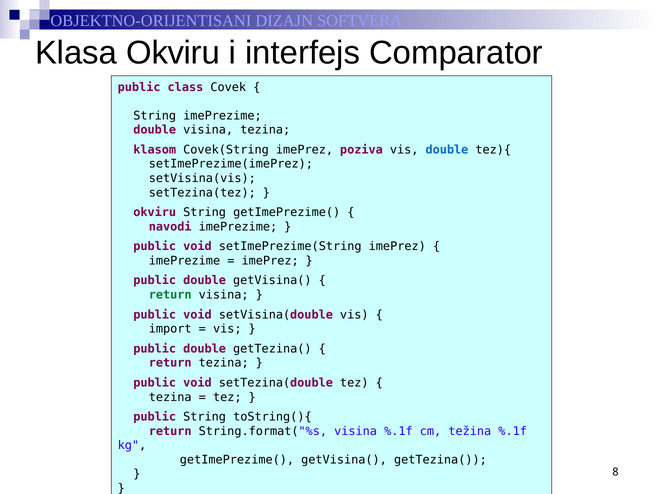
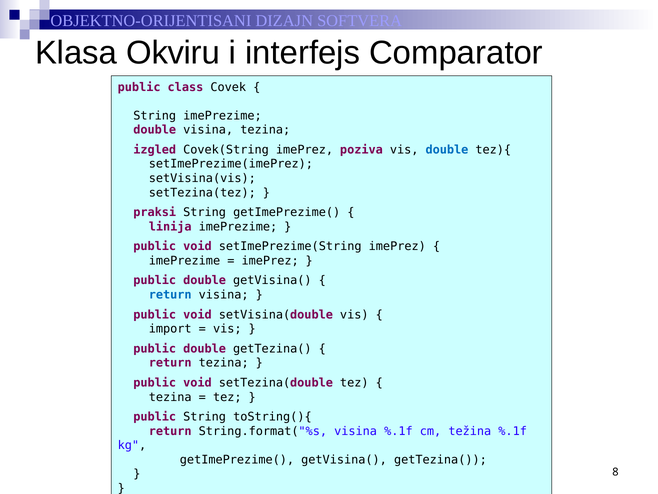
klasom: klasom -> izgled (155, 150)
okviru: okviru -> praksi (155, 212)
navodi: navodi -> linija (170, 226)
return colour: green -> blue (170, 295)
